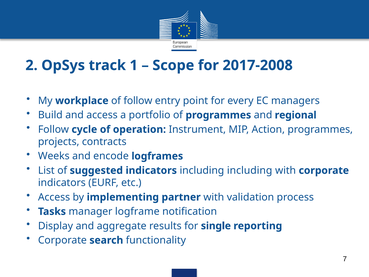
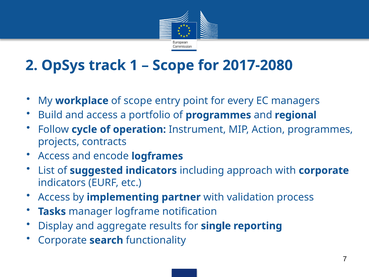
2017-2008: 2017-2008 -> 2017-2080 (258, 65)
of follow: follow -> scope (138, 101)
Weeks: Weeks -> Access (54, 156)
including including: including -> approach (250, 170)
